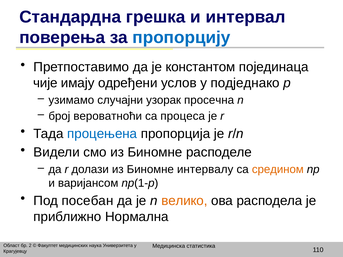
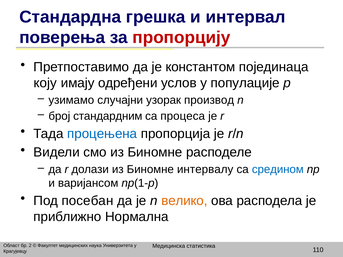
пропорцију colour: blue -> red (181, 38)
чије: чије -> коју (45, 83)
подједнако: подједнако -> популације (245, 83)
просечна: просечна -> производ (209, 100)
вероватноћи: вероватноћи -> стандардним (108, 116)
средином colour: orange -> blue (278, 170)
